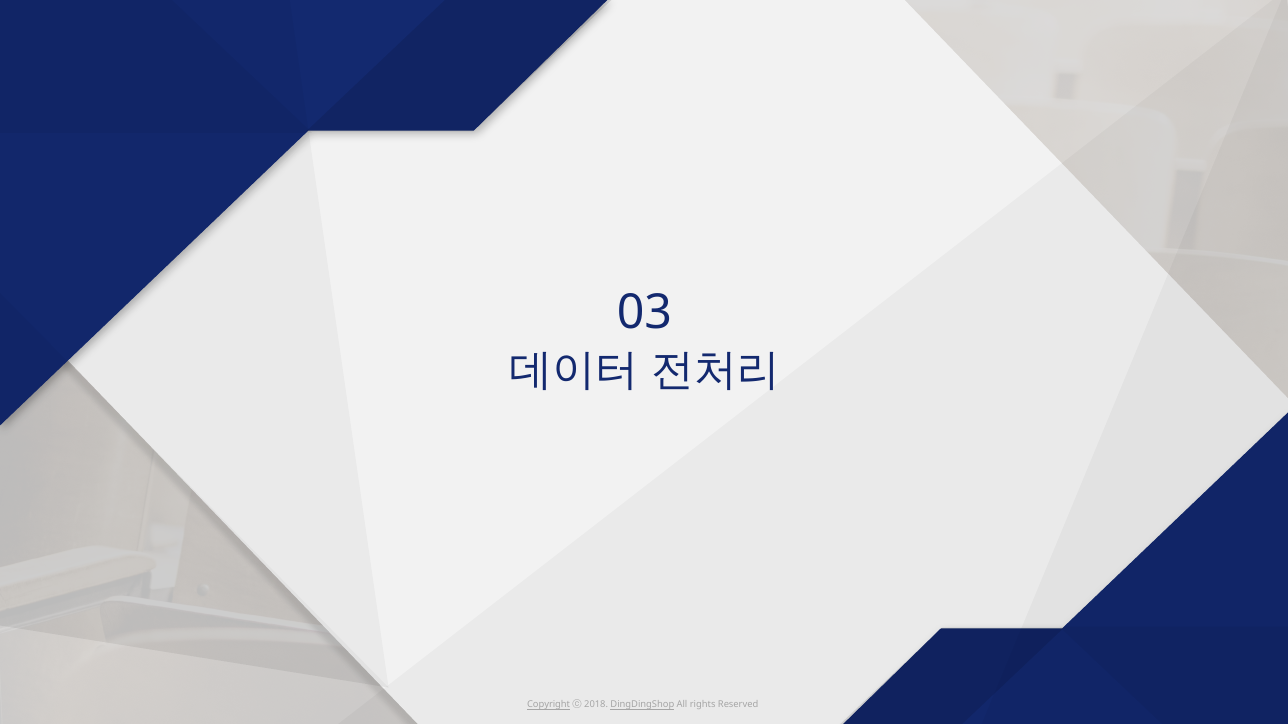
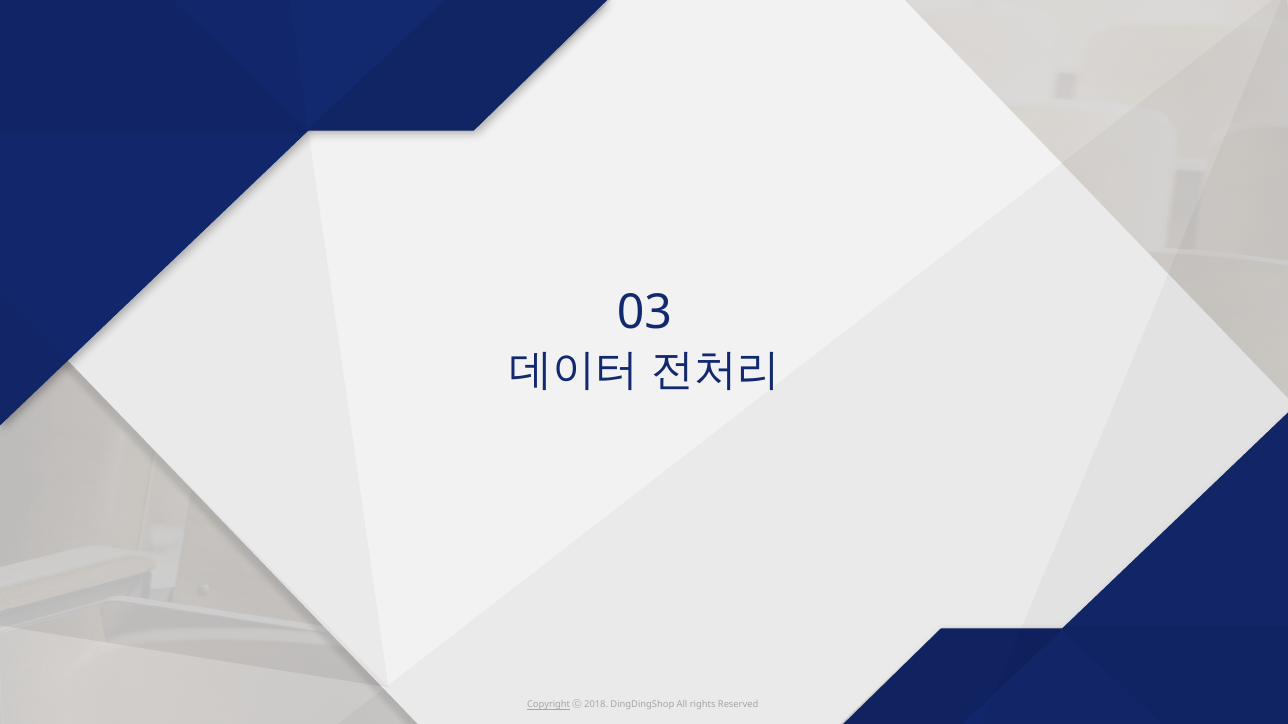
DingDingShop underline: present -> none (642, 705)
